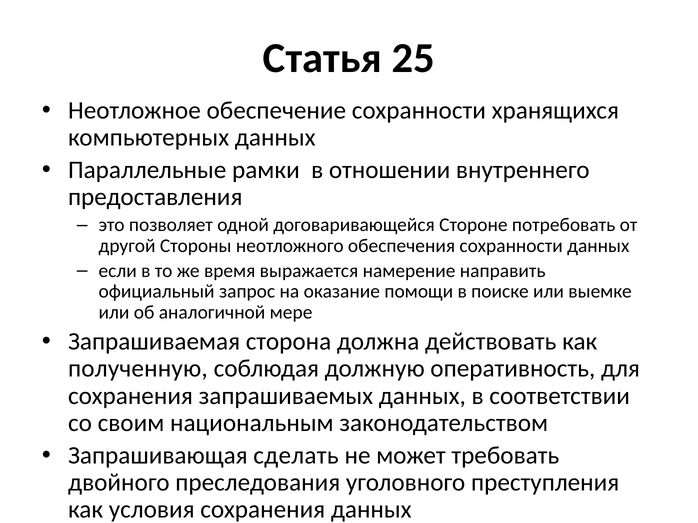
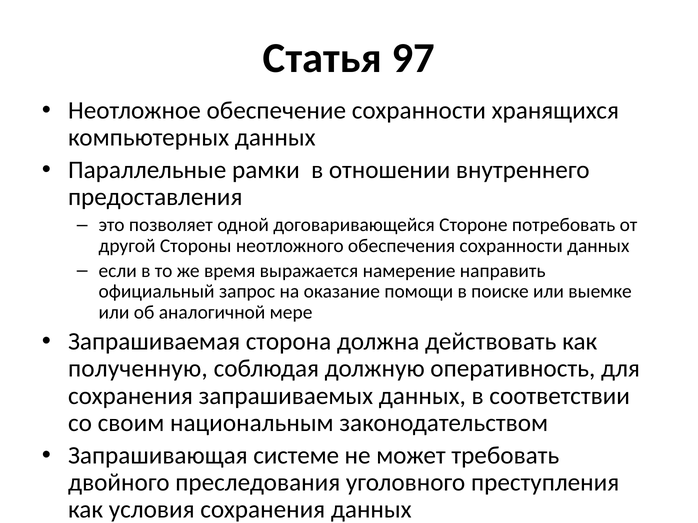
25: 25 -> 97 (413, 58)
сделать: сделать -> системе (296, 456)
